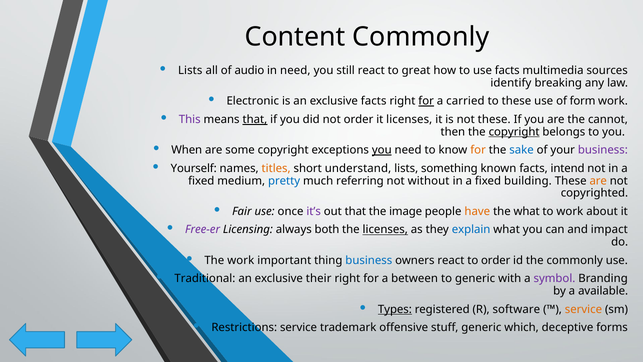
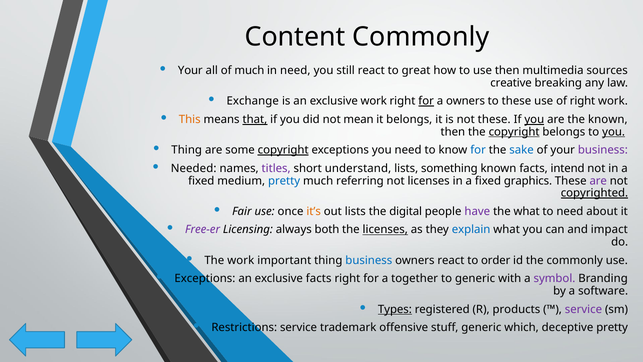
Lists: Lists -> Your (190, 70)
of audio: audio -> much (249, 70)
use facts: facts -> then (507, 70)
identify: identify -> creative (511, 83)
Electronic: Electronic -> Exchange (253, 101)
exclusive facts: facts -> work (374, 101)
a carried: carried -> owners (466, 101)
of form: form -> right (583, 101)
This colour: purple -> orange (190, 119)
not order: order -> mean (359, 119)
it licenses: licenses -> belongs (409, 119)
you underline: none -> present (534, 119)
the cannot: cannot -> known (608, 119)
you underline: none -> present (614, 132)
When: When -> Thing (187, 150)
copyright underline: none -> present (283, 150)
you underline: present -> none (382, 150)
for colour: orange -> blue (478, 150)
Yourself: Yourself -> Needed (194, 168)
titles colour: orange -> purple (276, 168)
not without: without -> licenses (429, 181)
building: building -> graphics (528, 181)
are colour: orange -> purple (598, 181)
copyrighted underline: none -> present (594, 193)
it’s colour: purple -> orange (314, 211)
out that: that -> lists (355, 211)
image: image -> digital (406, 211)
have colour: orange -> purple (477, 211)
to work: work -> need (570, 211)
Traditional: Traditional -> Exceptions (205, 278)
exclusive their: their -> facts (319, 278)
between: between -> together (415, 278)
available: available -> software (603, 291)
software: software -> products (516, 309)
service colour: orange -> purple (583, 309)
deceptive forms: forms -> pretty (612, 327)
